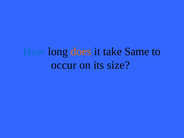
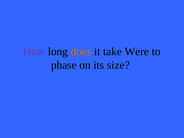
How colour: blue -> purple (34, 52)
Same: Same -> Were (137, 52)
occur: occur -> phase (64, 65)
